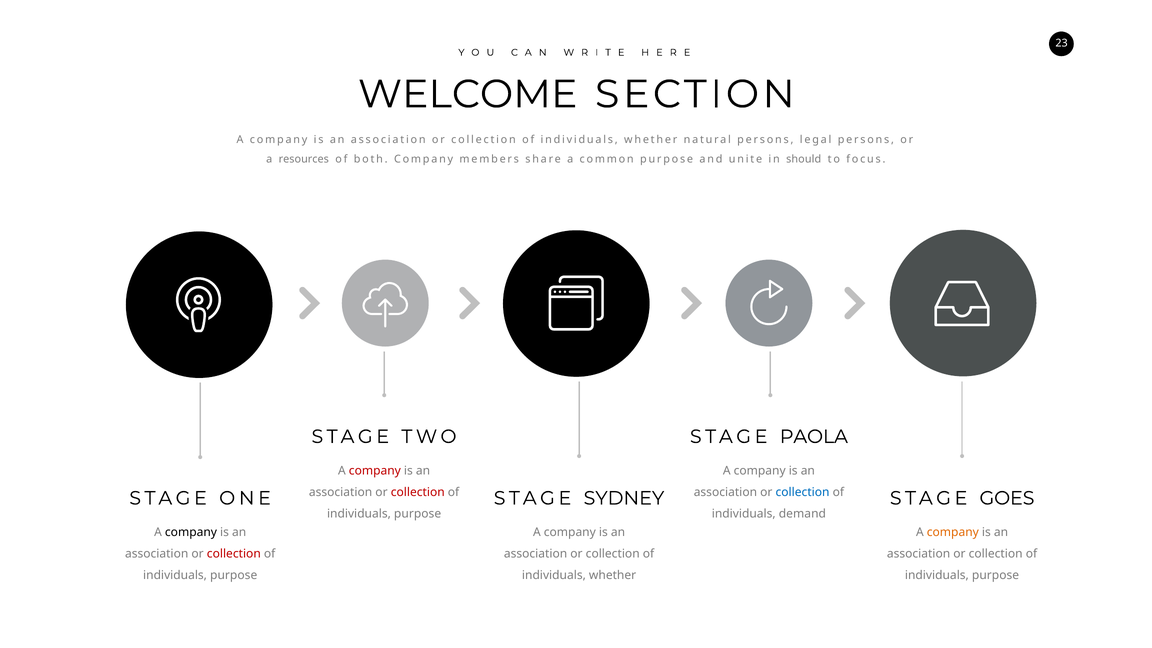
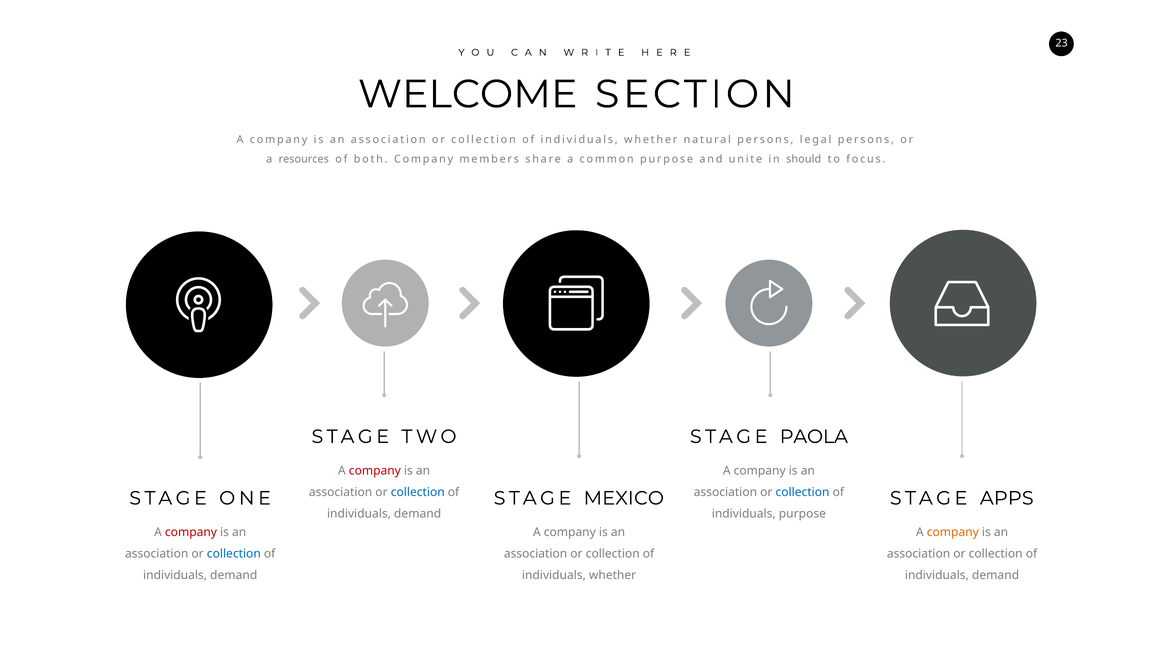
collection colour: red -> blue (418, 492)
SYDNEY: SYDNEY -> MEXICO (624, 498)
GOES: GOES -> APPS (1007, 498)
purpose: purpose -> demand (418, 514)
individuals demand: demand -> purpose (802, 514)
company colour: black -> red (191, 532)
collection colour: red -> blue (234, 554)
purpose: purpose -> demand (234, 576)
purpose: purpose -> demand (996, 576)
